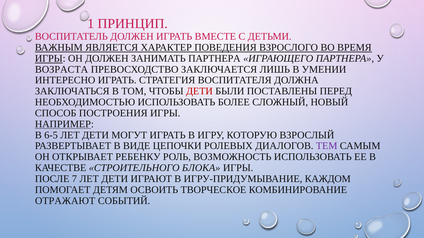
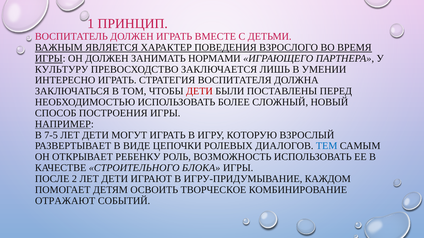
ЗАНИМАТЬ ПАРТНЕРА: ПАРТНЕРА -> НОРМАМИ (214, 59)
ВОЗРАСТА: ВОЗРАСТА -> КУЛЬТУРУ (62, 69)
6-5: 6-5 -> 7-5 (51, 135)
ТЕМ colour: purple -> blue (327, 146)
7: 7 -> 2 (74, 179)
